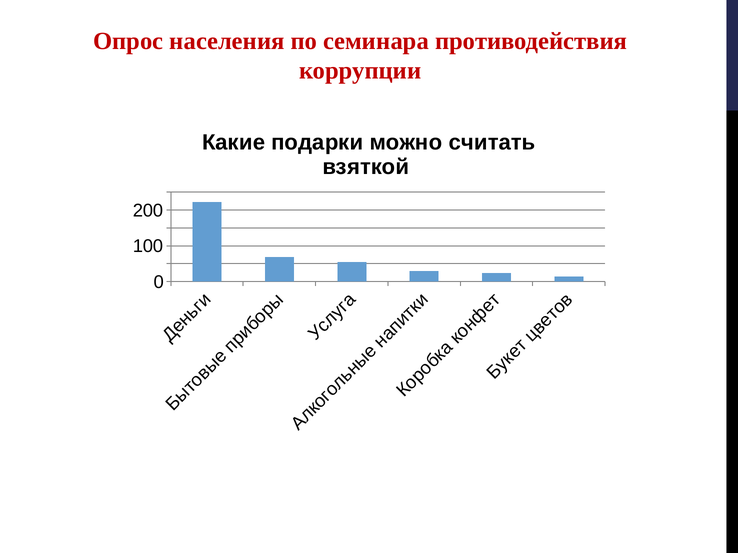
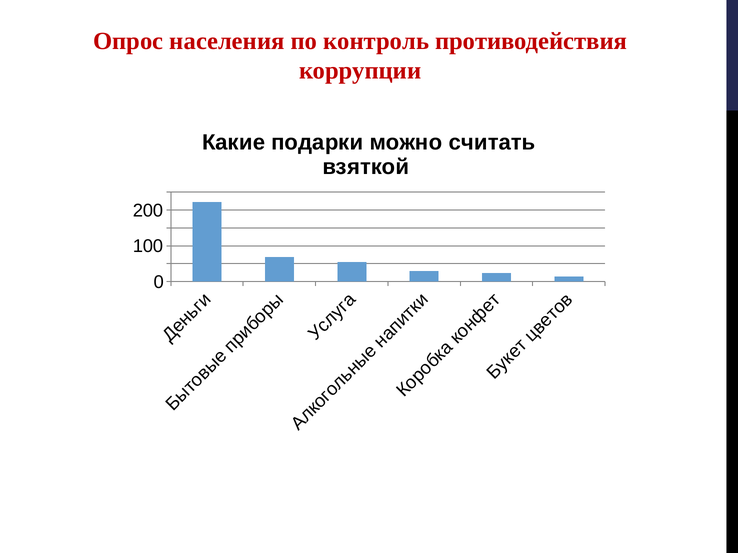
семинара: семинара -> контроль (376, 41)
